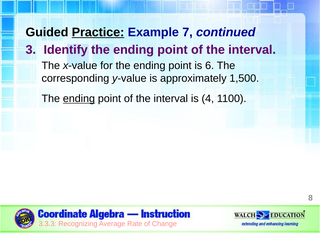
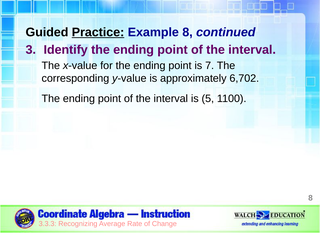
Example 7: 7 -> 8 (187, 32)
6: 6 -> 7 (210, 66)
1,500: 1,500 -> 6,702 (244, 78)
ending underline: present -> none (79, 99)
4: 4 -> 5 (208, 99)
